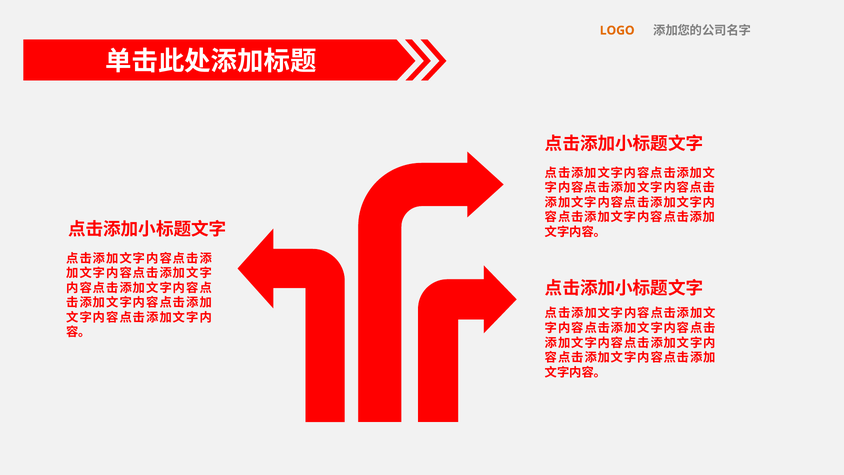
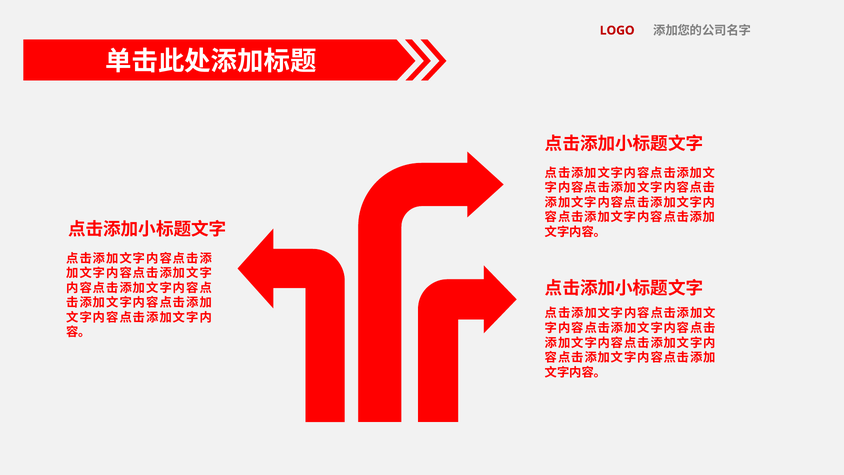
LOGO colour: orange -> red (617, 30)
